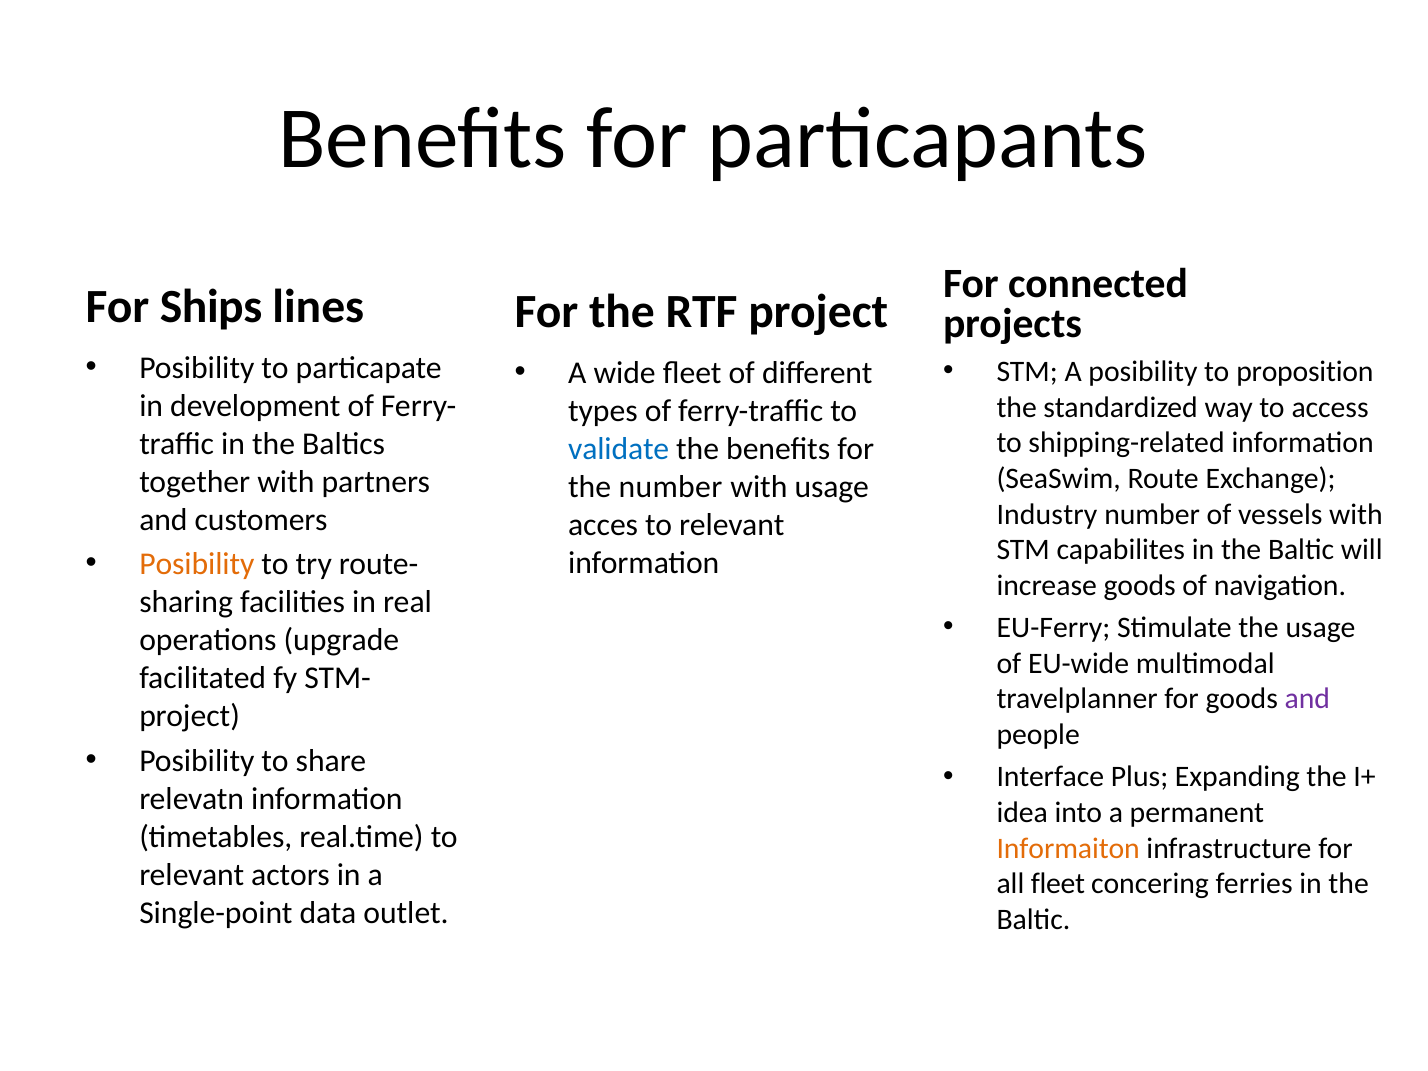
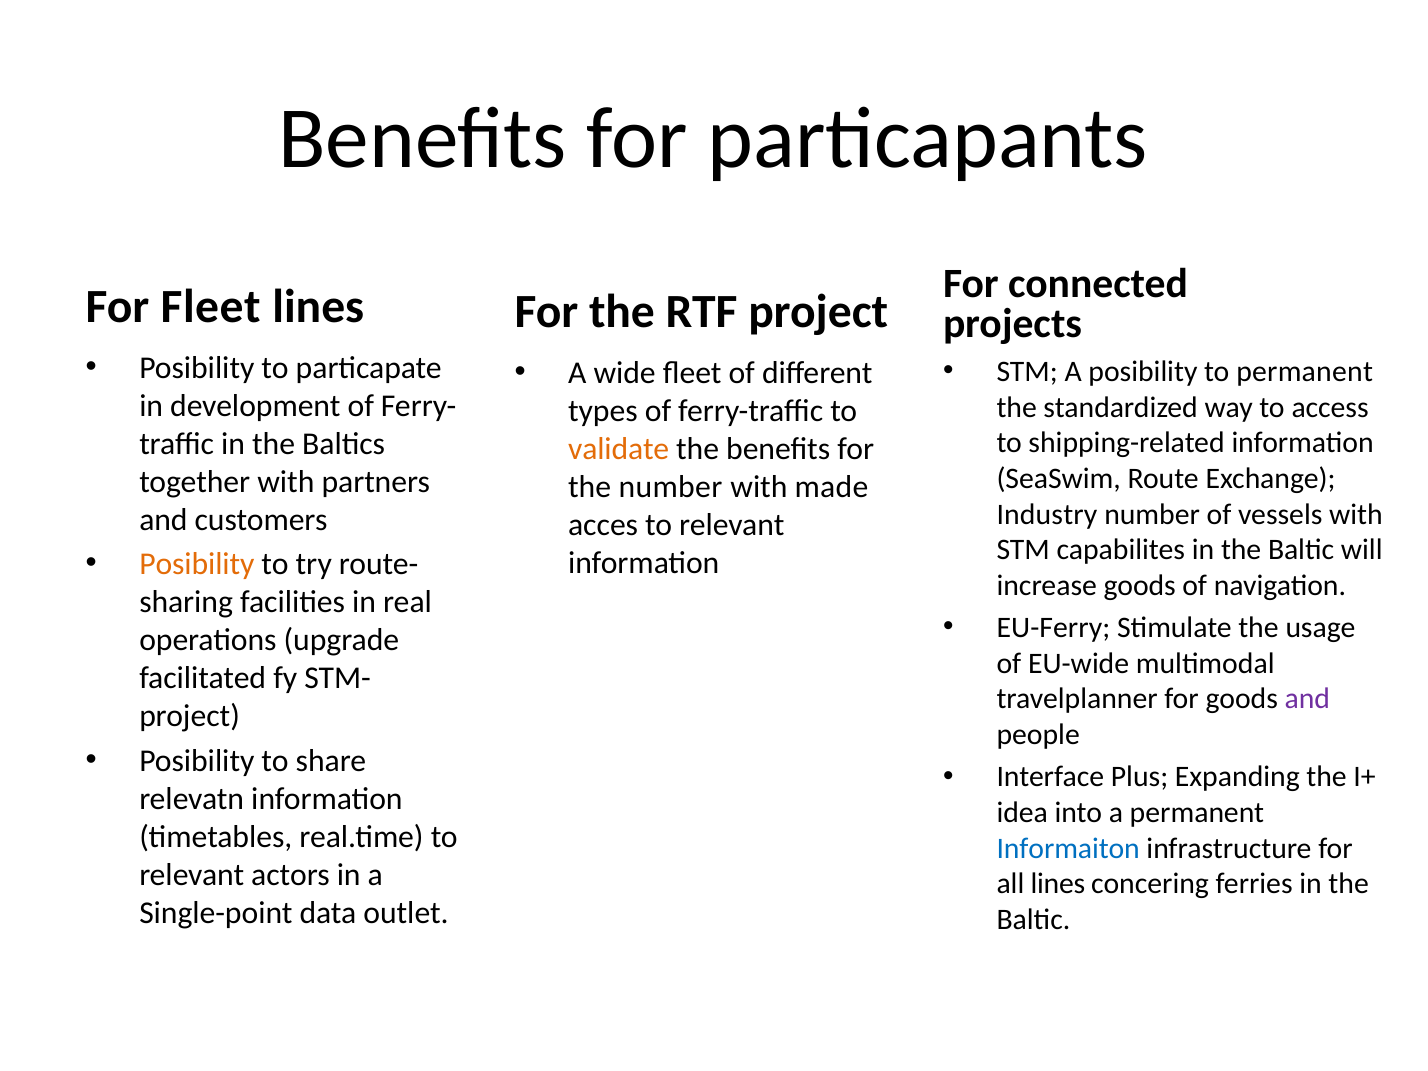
For Ships: Ships -> Fleet (211, 307)
to proposition: proposition -> permanent (1305, 372)
validate colour: blue -> orange (619, 449)
with usage: usage -> made (832, 487)
Informaiton colour: orange -> blue (1068, 848)
all fleet: fleet -> lines (1058, 884)
